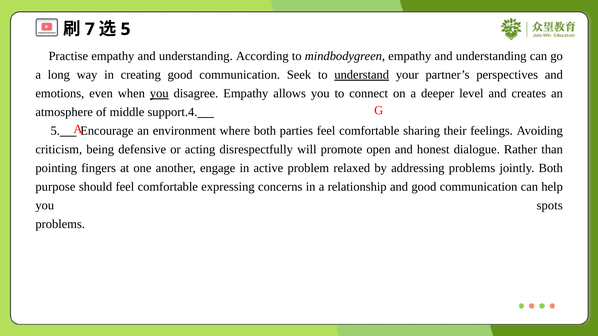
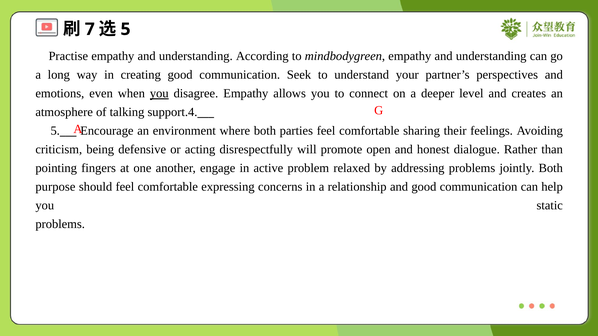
understand underline: present -> none (362, 75)
middle: middle -> talking (127, 112)
spots: spots -> static (550, 206)
